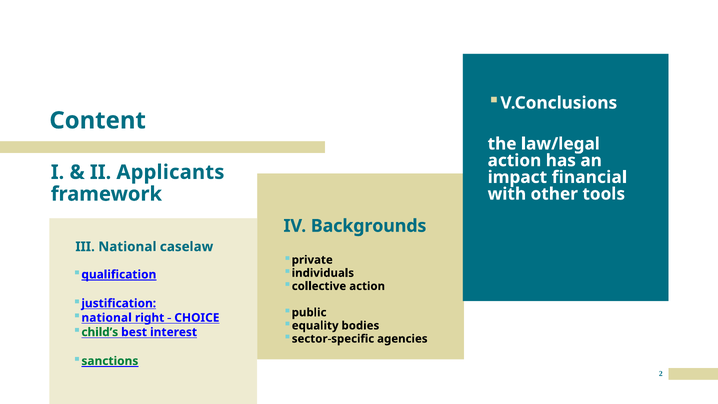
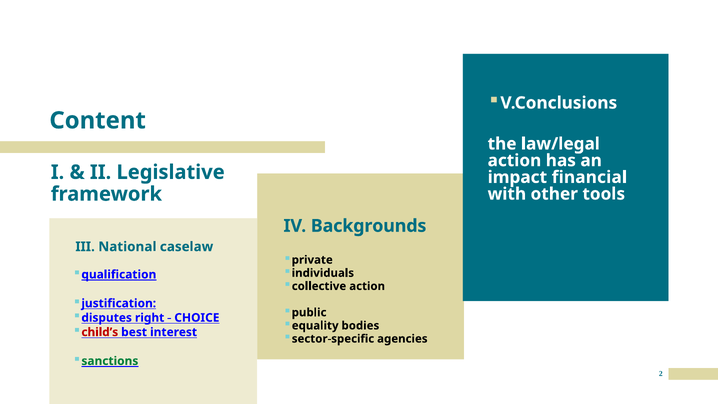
Applicants: Applicants -> Legislative (171, 172)
national: national -> disputes (107, 318)
child’s colour: green -> red (100, 332)
